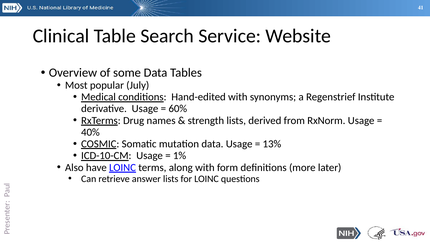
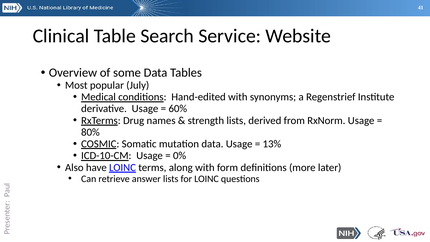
40%: 40% -> 80% (90, 132)
1%: 1% -> 0% (180, 156)
